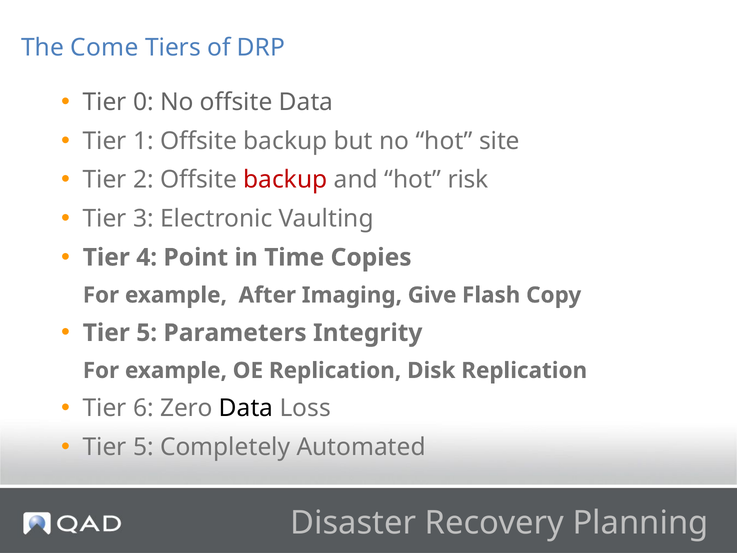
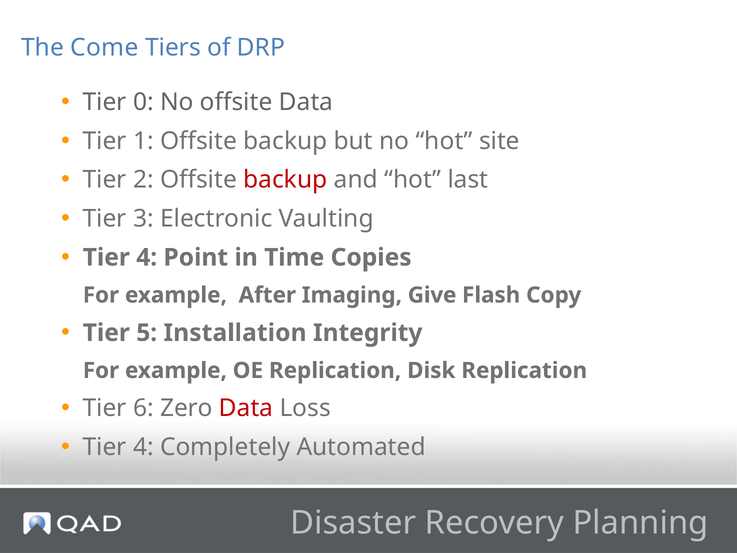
risk: risk -> last (468, 180)
Parameters: Parameters -> Installation (235, 333)
Data colour: black -> red (246, 408)
5: 5 -> 4 (143, 447)
